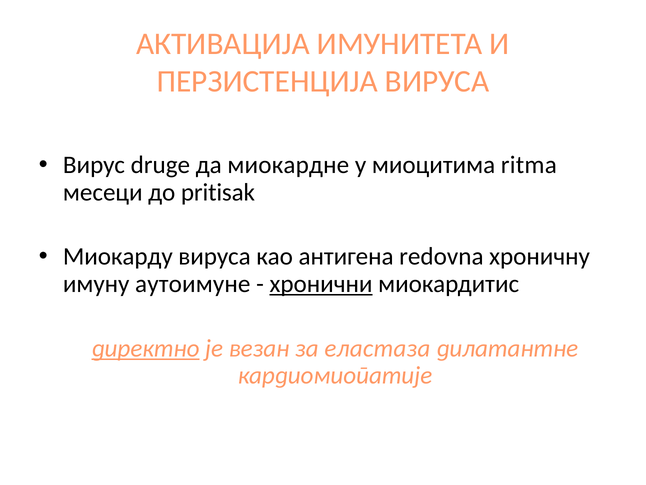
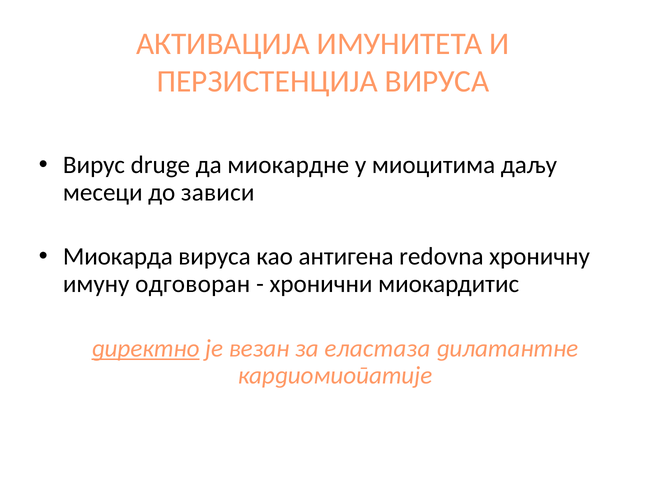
ritma: ritma -> даљу (529, 165)
pritisak: pritisak -> зависи (218, 192)
Миокарду: Миокарду -> Миокарда (118, 256)
аутоимуне: аутоимуне -> одговоран (193, 284)
хронични underline: present -> none (321, 284)
